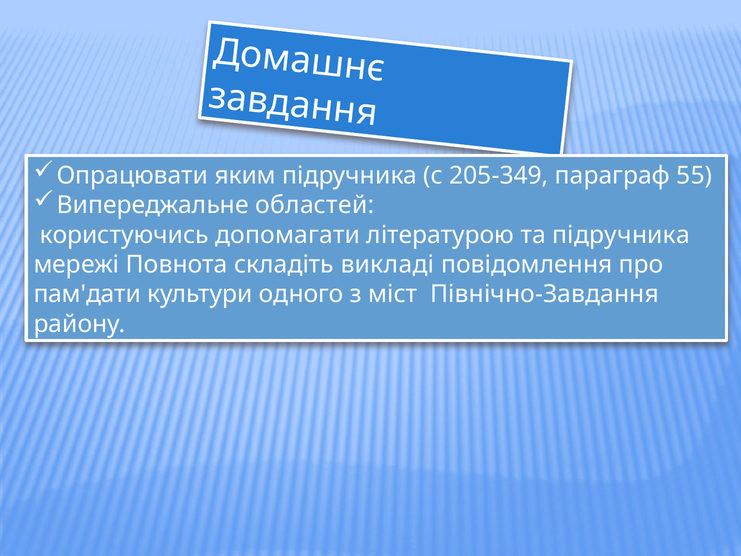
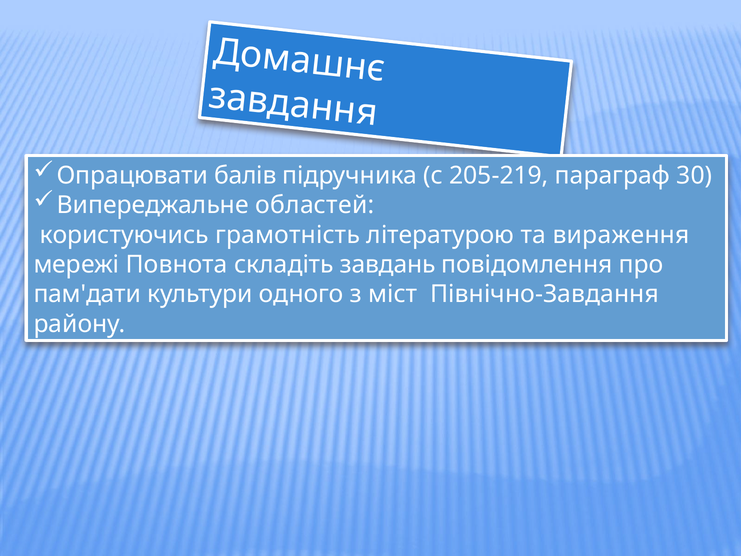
яким: яким -> балів (245, 176)
205-349: 205-349 -> 205-219 (499, 176)
55: 55 -> 30 (694, 176)
допомагати: допомагати -> грамотність (288, 235)
та підручника: підручника -> вираження (621, 235)
викладі: викладі -> завдань (388, 264)
